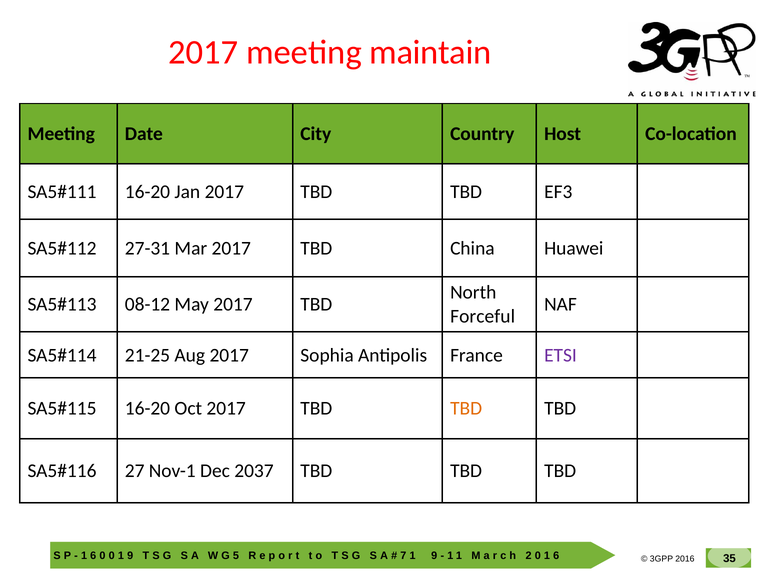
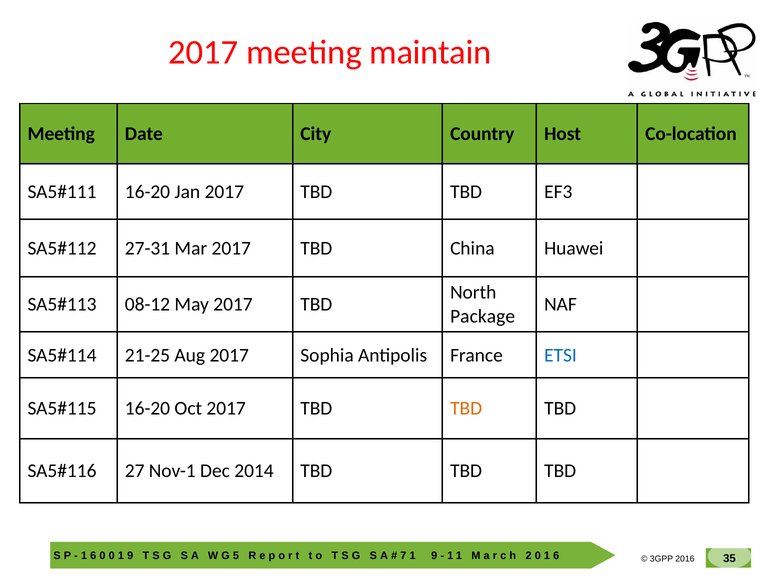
Forceful: Forceful -> Package (483, 317)
ETSI colour: purple -> blue (560, 355)
2037: 2037 -> 2014 (254, 471)
